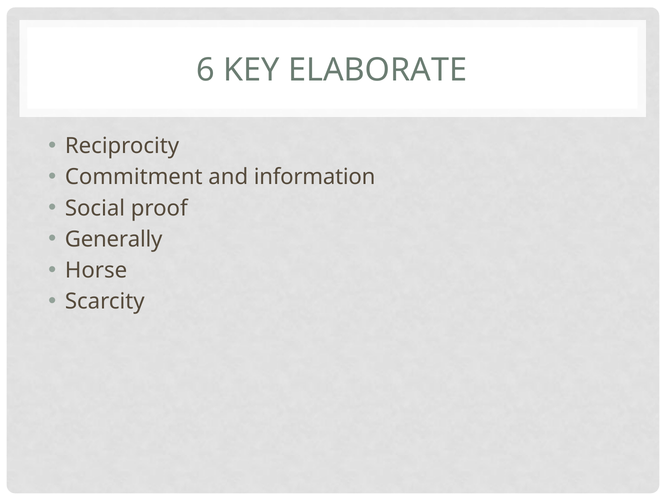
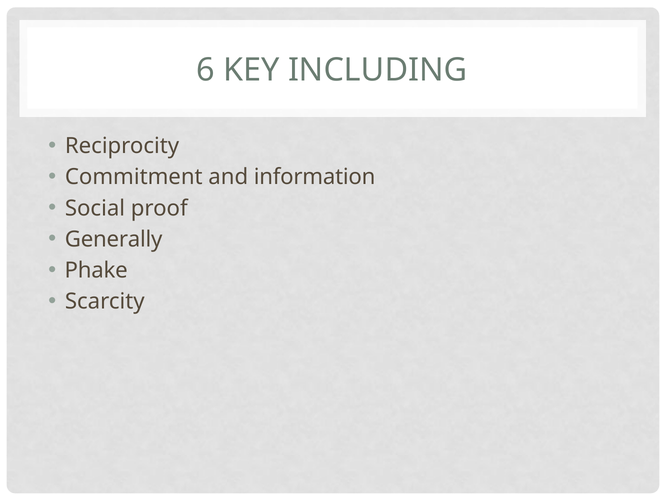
ELABORATE: ELABORATE -> INCLUDING (378, 70)
Horse: Horse -> Phake (96, 270)
